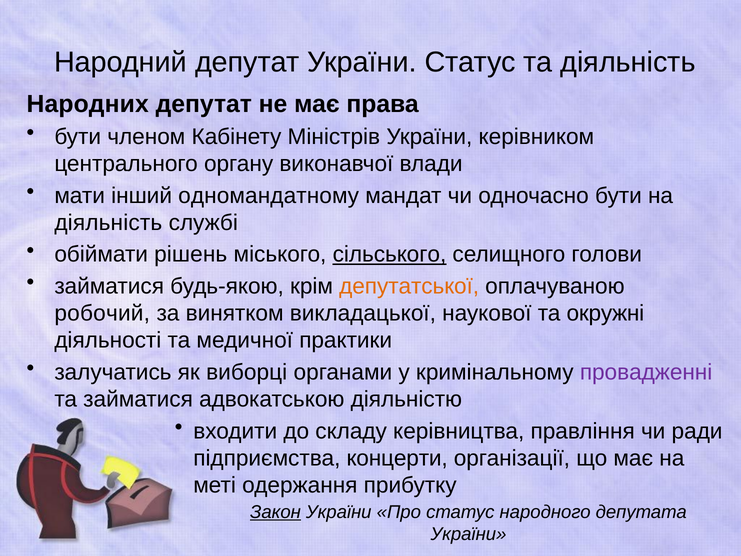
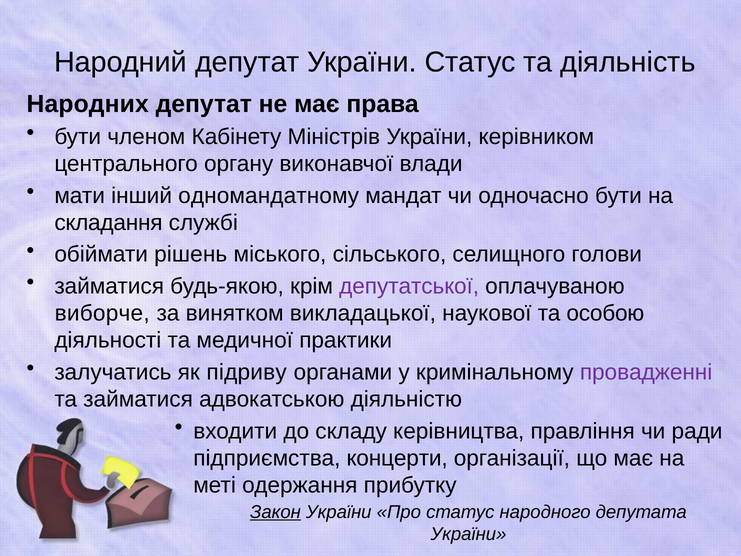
діяльність: діяльність -> складання (108, 223)
сільського underline: present -> none (389, 254)
депутатської colour: orange -> purple (409, 286)
робочий: робочий -> виборче (102, 313)
окружні: окружні -> особою (605, 313)
виборці: виборці -> підриву (247, 372)
